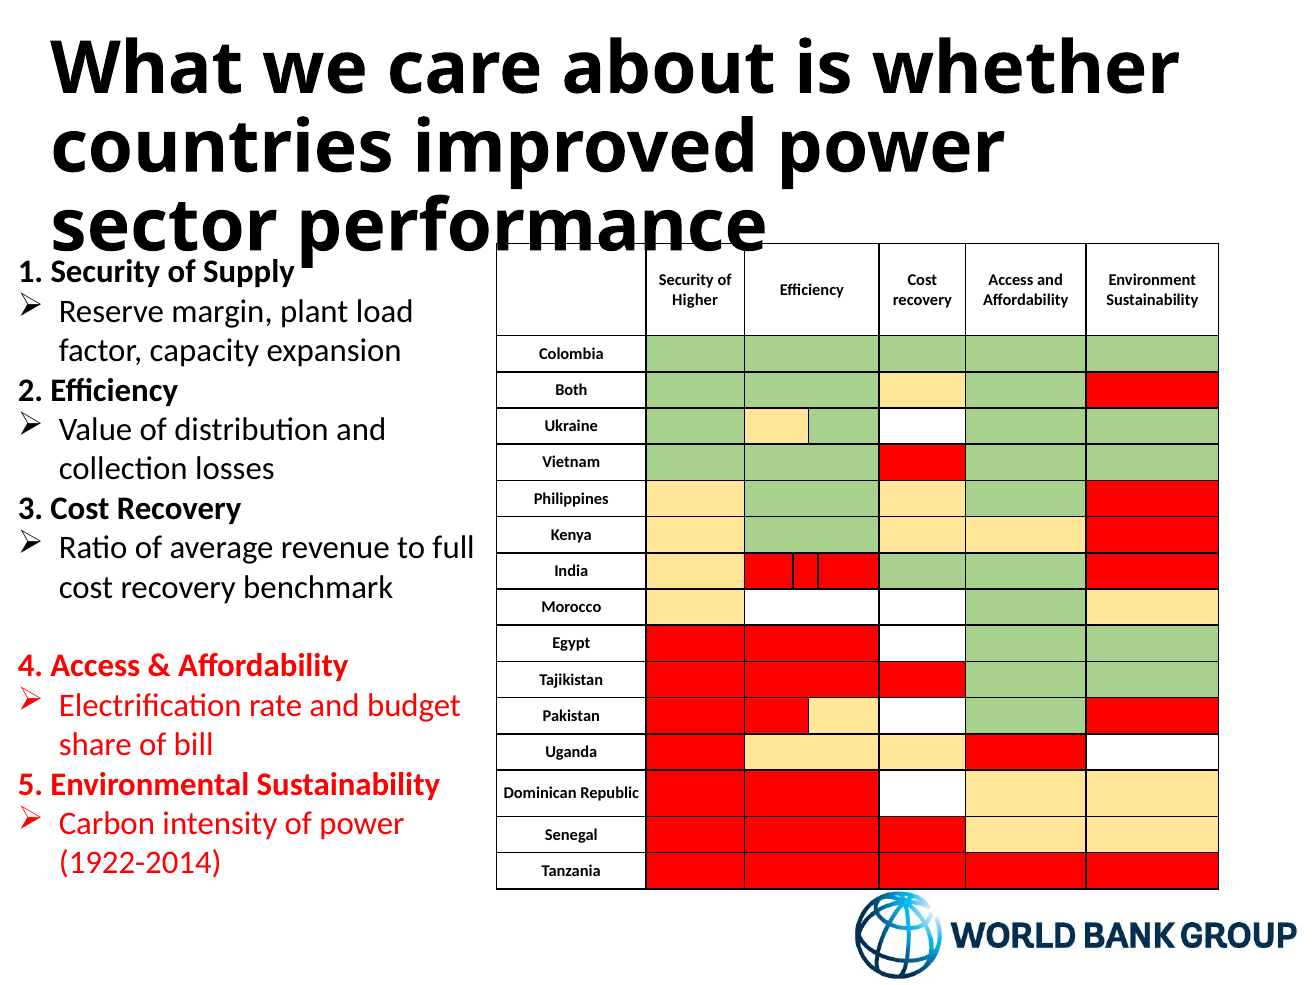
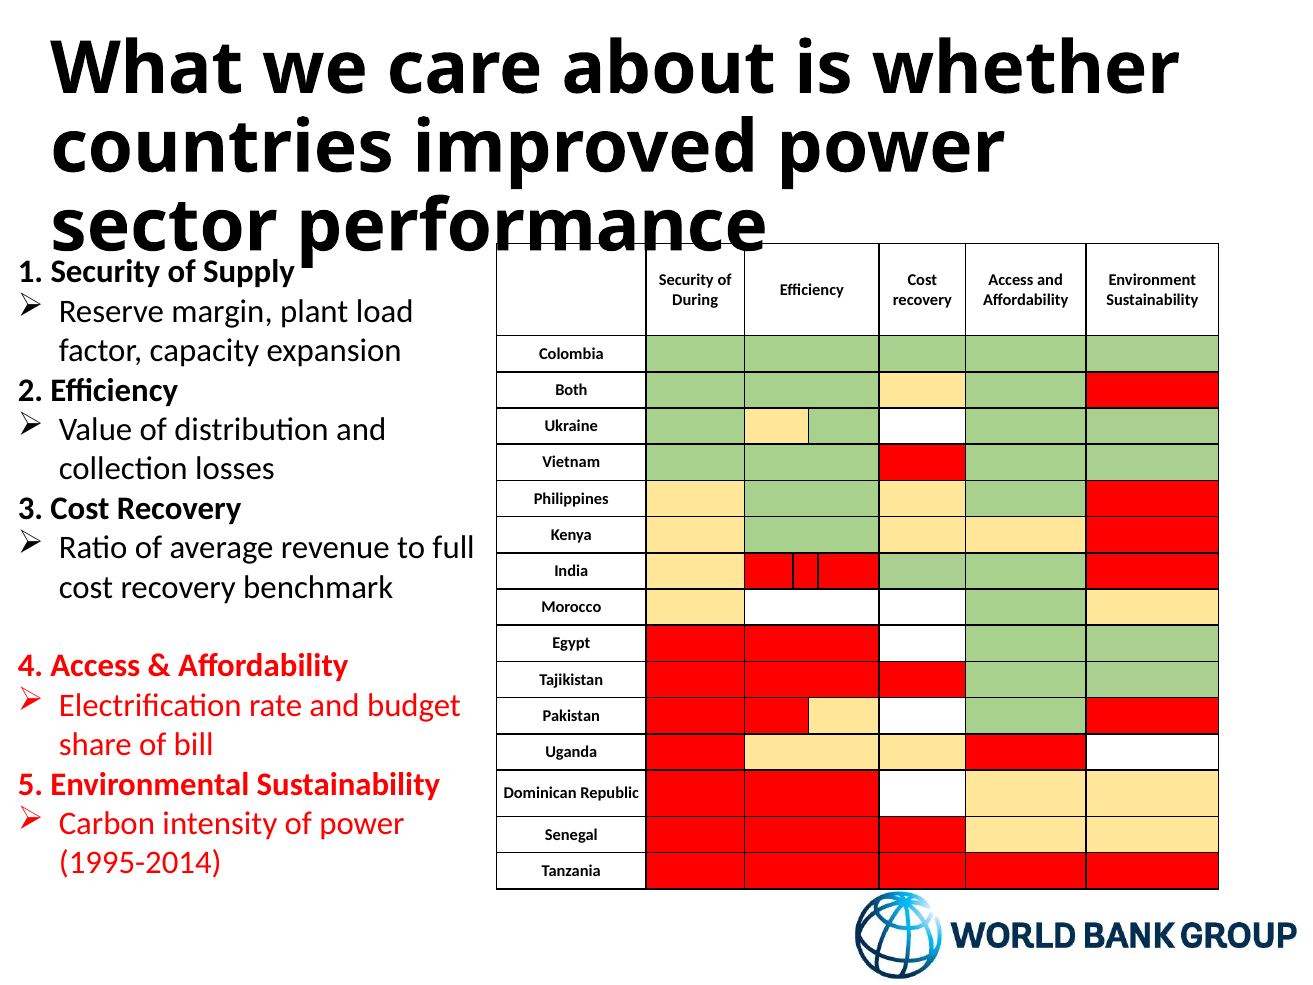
Higher: Higher -> During (695, 300)
1922-2014: 1922-2014 -> 1995-2014 (140, 863)
